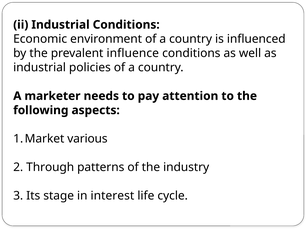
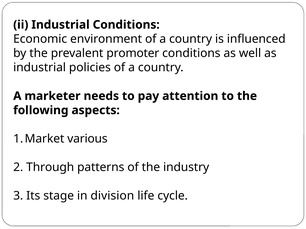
influence: influence -> promoter (133, 53)
interest: interest -> division (112, 196)
